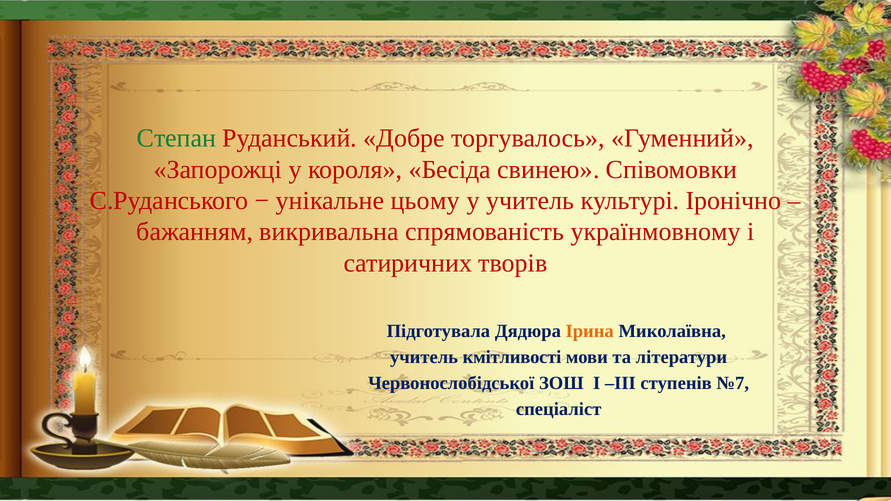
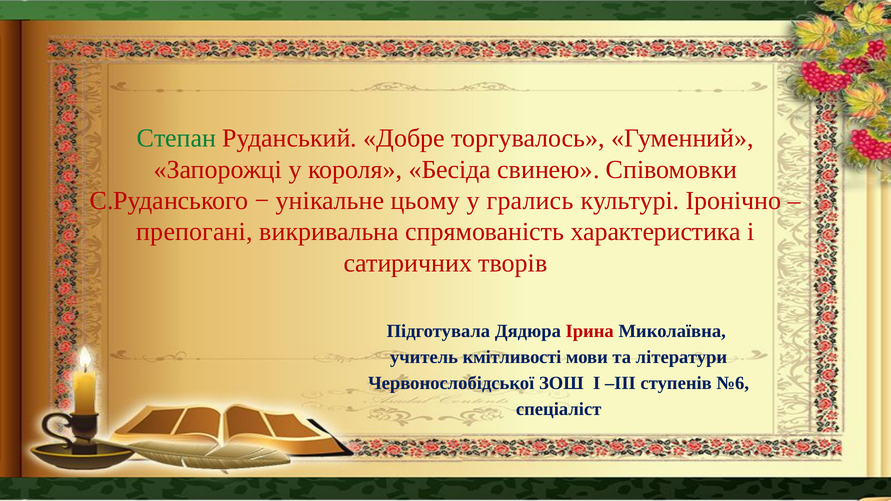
у учитель: учитель -> грались (530, 201)
бажанням: бажанням -> препогані (195, 232)
українмовному: українмовному -> характеристика (656, 232)
Ірина colour: orange -> red (590, 331)
№7: №7 -> №6 (733, 383)
